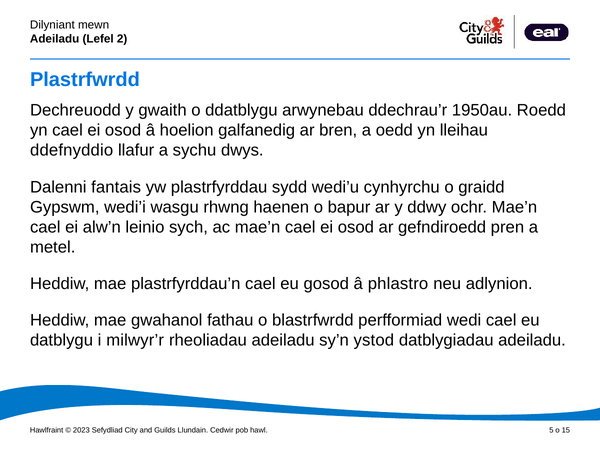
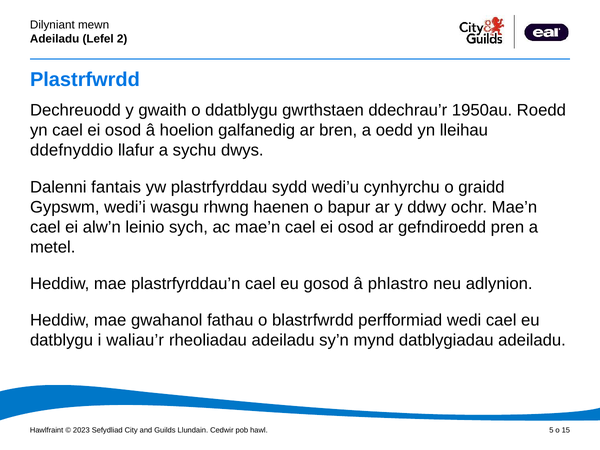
arwynebau: arwynebau -> gwrthstaen (323, 110)
milwyr’r: milwyr’r -> waliau’r (135, 340)
ystod: ystod -> mynd (374, 340)
